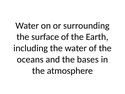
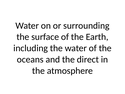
bases: bases -> direct (88, 59)
